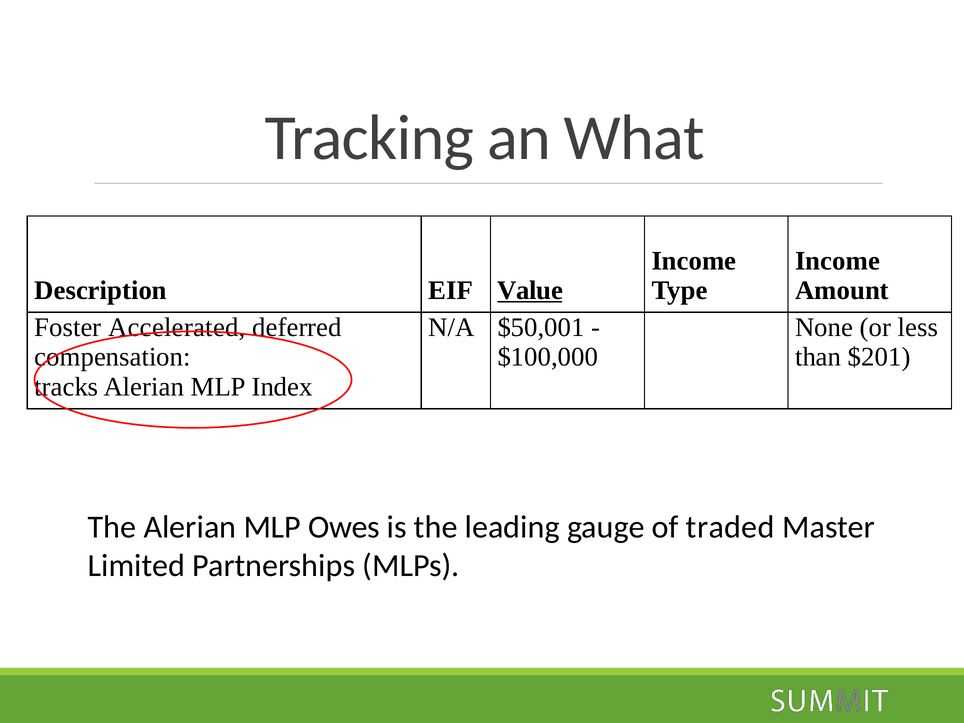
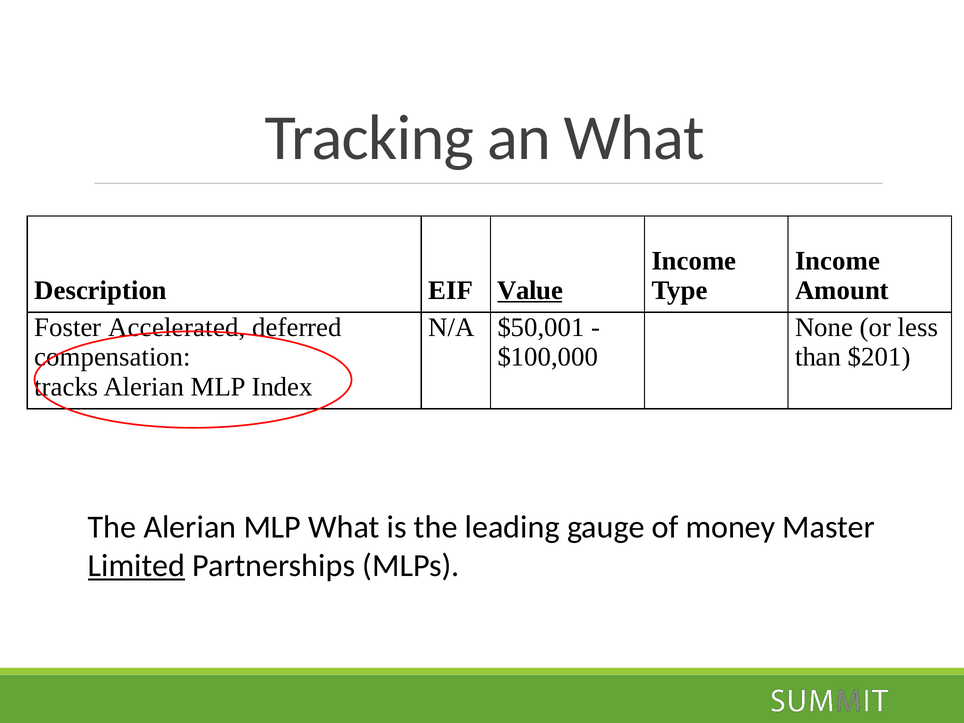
MLP Owes: Owes -> What (344, 527)
traded: traded -> money (731, 527)
Limited underline: none -> present (136, 566)
